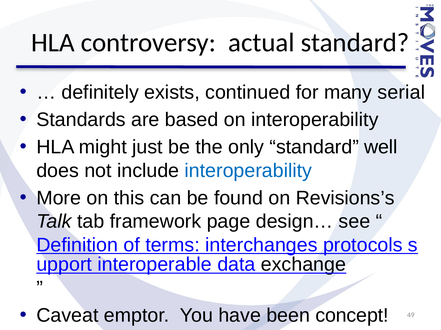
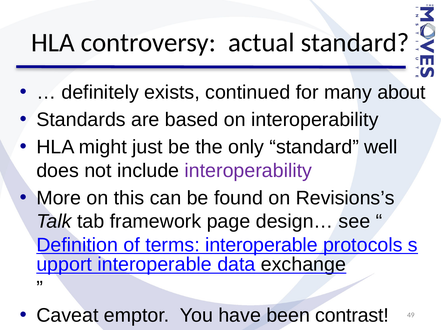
serial: serial -> about (402, 93)
interoperability colour: blue -> purple (248, 171)
terms interchanges: interchanges -> interoperable (261, 245)
concept: concept -> contrast (352, 316)
